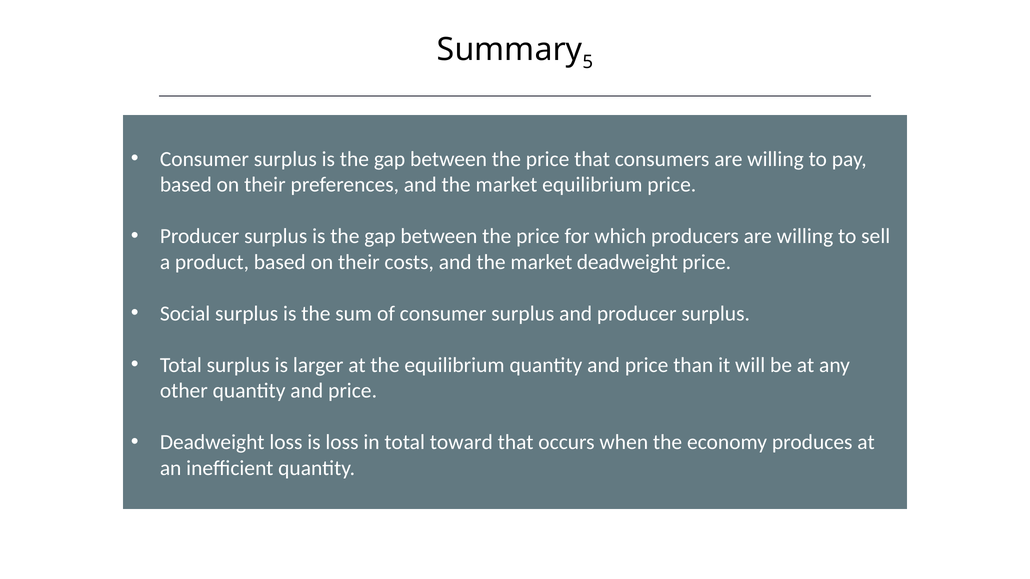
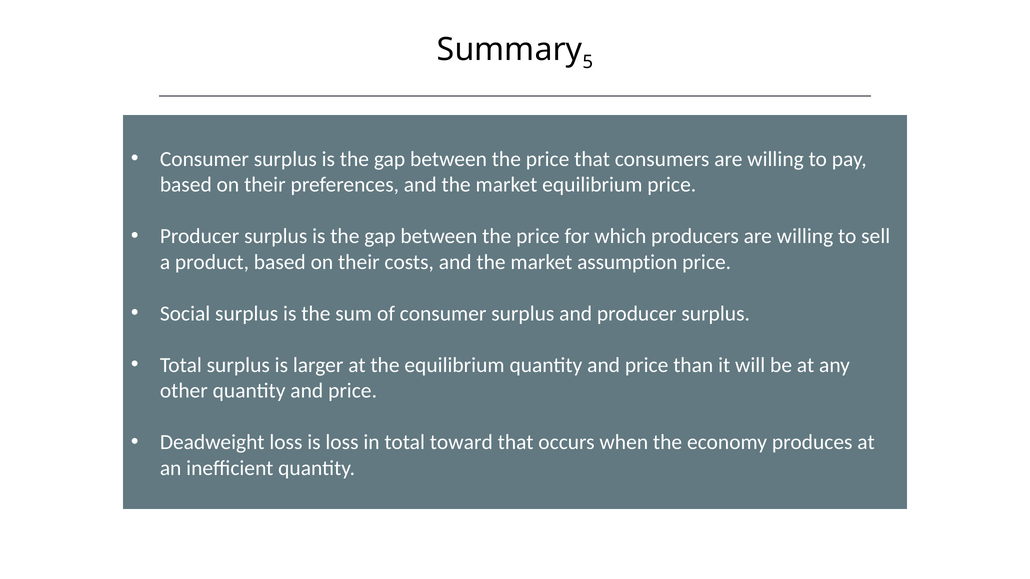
market deadweight: deadweight -> assumption (627, 262)
